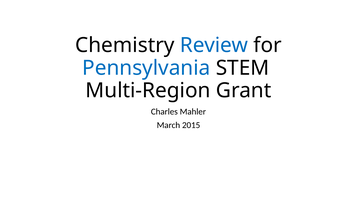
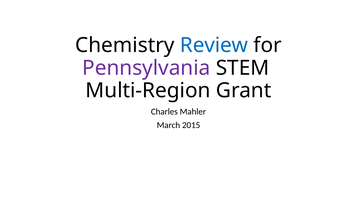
Pennsylvania colour: blue -> purple (146, 68)
